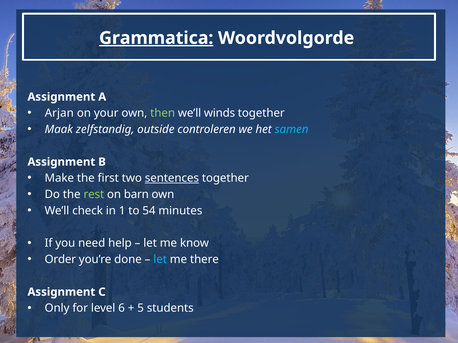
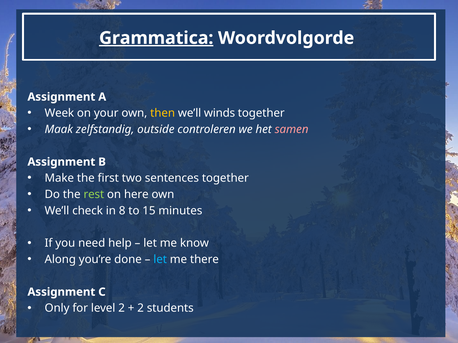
Arjan: Arjan -> Week (59, 113)
then colour: light green -> yellow (163, 113)
samen colour: light blue -> pink (292, 130)
sentences underline: present -> none (172, 178)
barn: barn -> here (136, 195)
1: 1 -> 8 (122, 211)
54: 54 -> 15 (149, 211)
Order: Order -> Along (60, 260)
level 6: 6 -> 2 (122, 309)
5: 5 -> 2 (141, 309)
